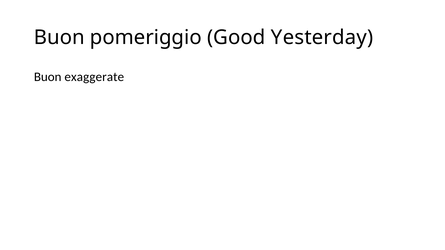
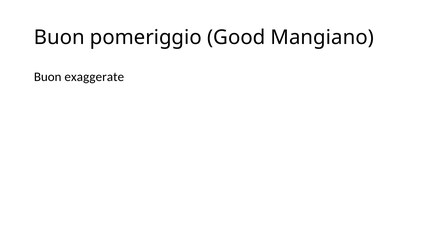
Yesterday: Yesterday -> Mangiano (322, 37)
